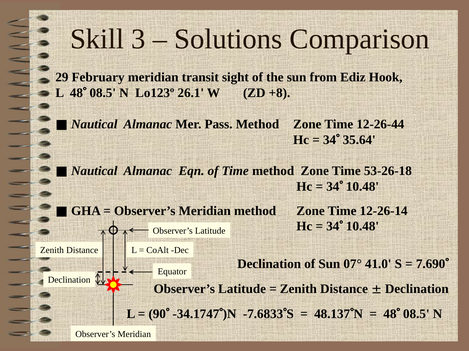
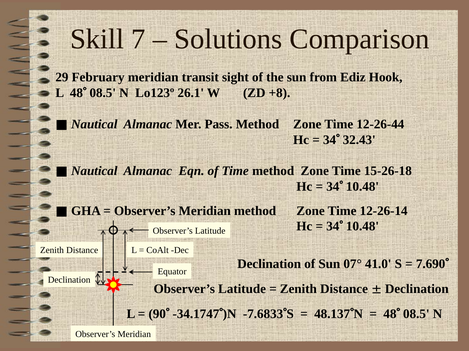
3: 3 -> 7 (138, 39)
35.64: 35.64 -> 32.43 (359, 140)
53-26-18: 53-26-18 -> 15-26-18 (388, 171)
